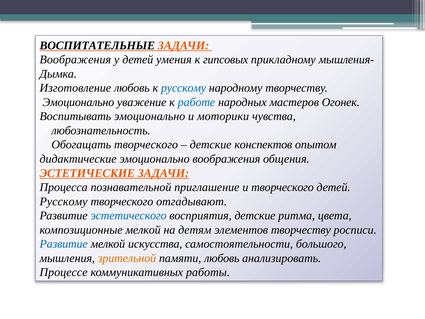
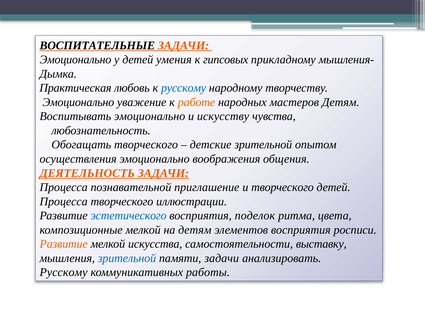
Воображения: Воображения -> Эмоционально (75, 60)
Изготовление: Изготовление -> Практическая (75, 88)
работе colour: blue -> orange (196, 102)
мастеров Огонек: Огонек -> Детям (341, 102)
моторики: моторики -> искусству (223, 116)
детские конспектов: конспектов -> зрительной (263, 145)
дидактические: дидактические -> осуществления (78, 159)
ЭСТЕТИЧЕСКИЕ: ЭСТЕТИЧЕСКИЕ -> ДЕЯТЕЛЬНОСТЬ (87, 173)
Русскому: Русскому -> Процесса (64, 201)
отгадывают: отгадывают -> иллюстрации (192, 201)
восприятия детские: детские -> поделок (255, 215)
элементов творчеству: творчеству -> восприятия (301, 230)
Развитие colour: blue -> orange (64, 244)
большого: большого -> выставку (321, 244)
зрительной colour: orange -> blue (127, 258)
памяти любовь: любовь -> задачи (222, 258)
Процессе: Процессе -> Русскому (64, 272)
